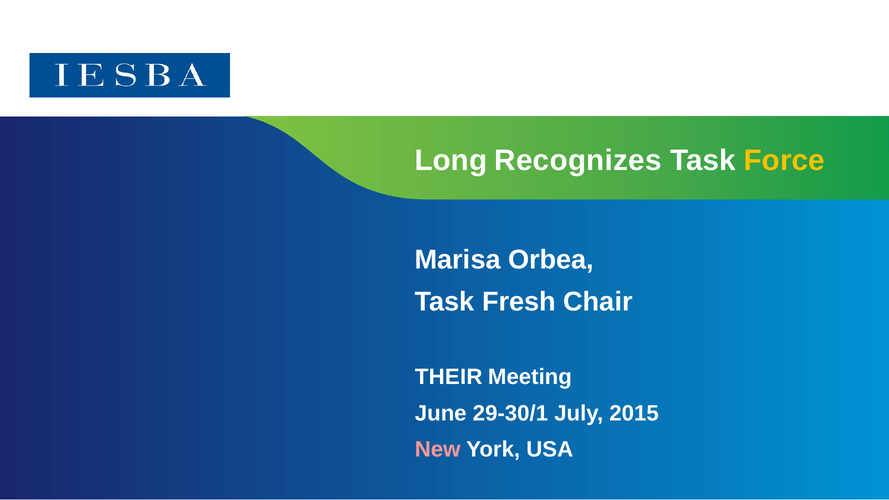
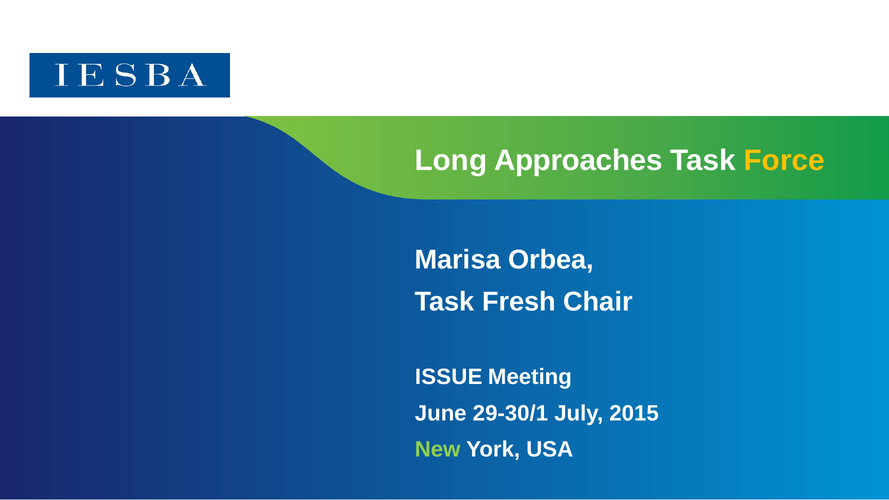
Recognizes: Recognizes -> Approaches (578, 160)
THEIR: THEIR -> ISSUE (449, 377)
New colour: pink -> light green (438, 450)
